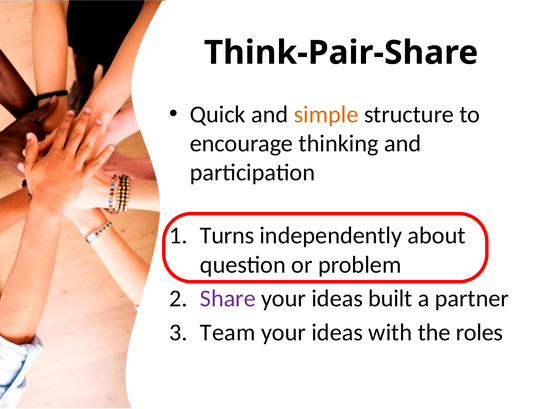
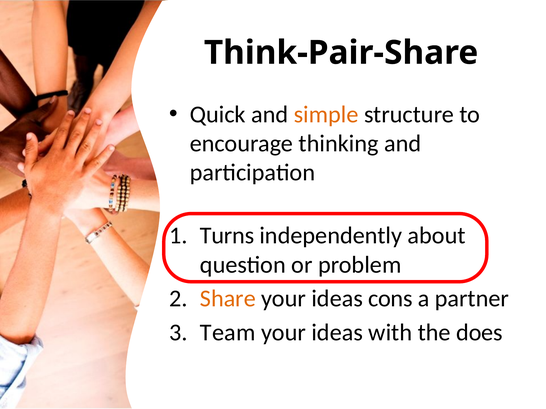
Share colour: purple -> orange (228, 299)
built: built -> cons (390, 299)
roles: roles -> does (479, 333)
